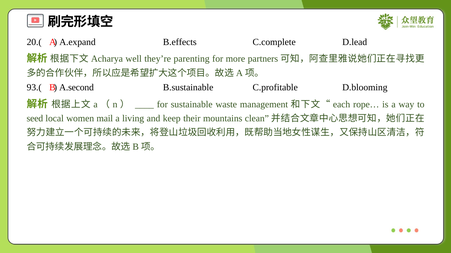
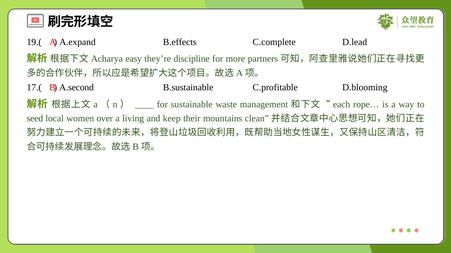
20.(: 20.( -> 19.( (34, 42)
well: well -> easy (134, 59)
parenting: parenting -> discipline (192, 59)
93.(: 93.( -> 17.( (34, 88)
mail: mail -> over (105, 119)
